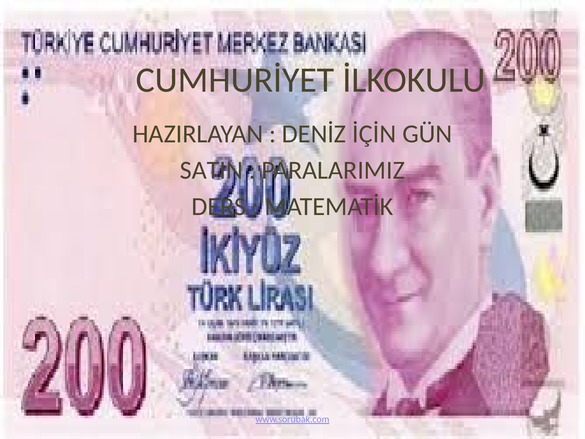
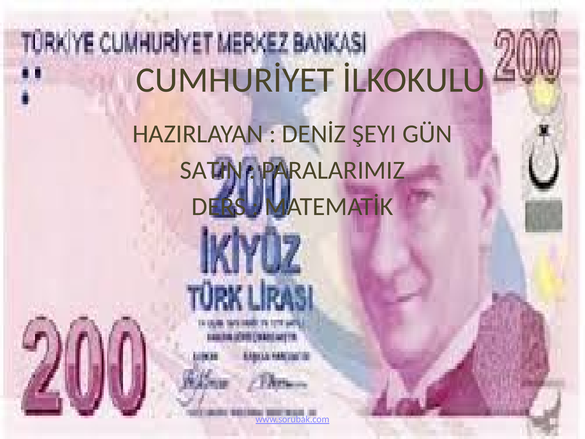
İÇİN: İÇİN -> ŞEYI (374, 134)
